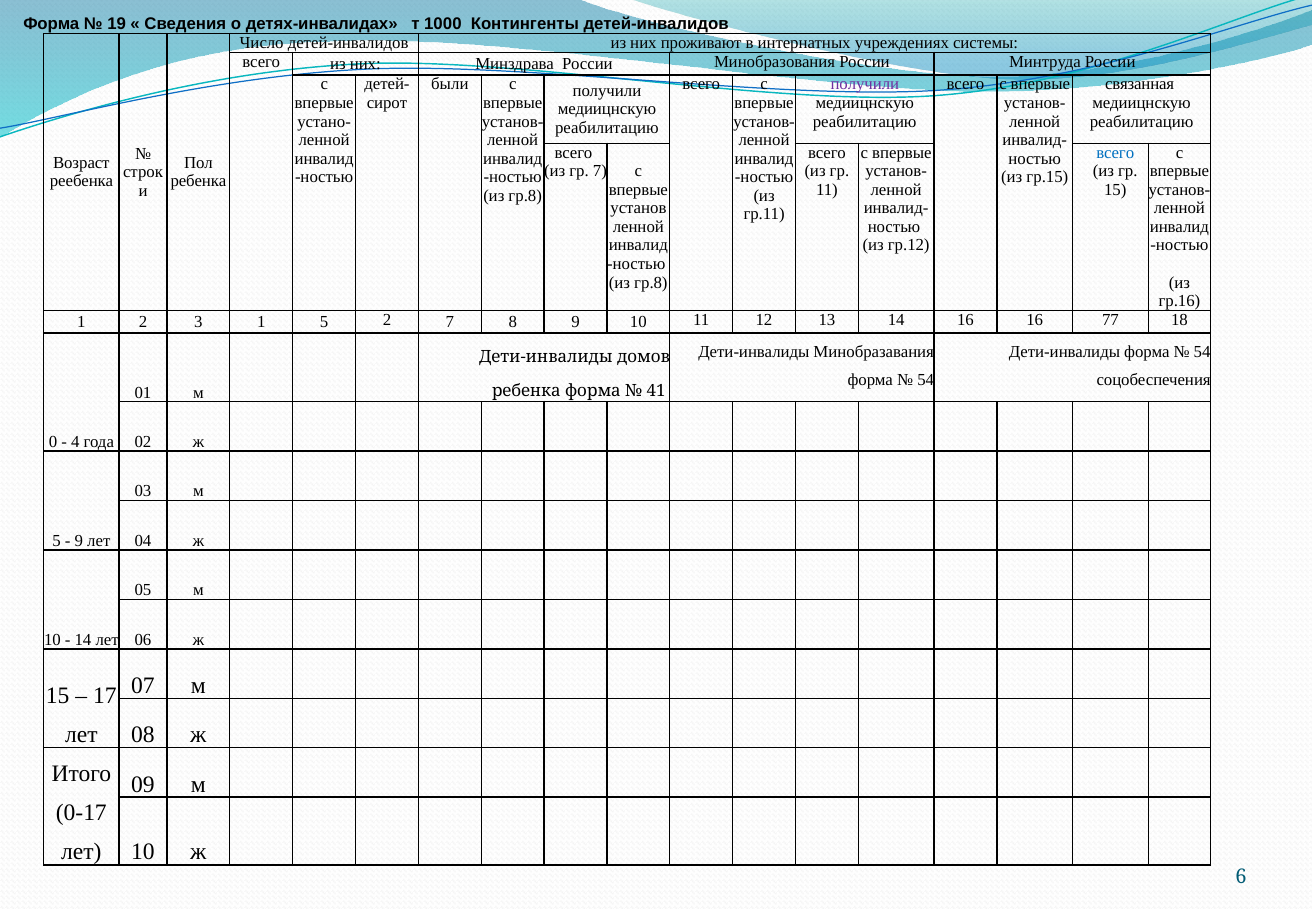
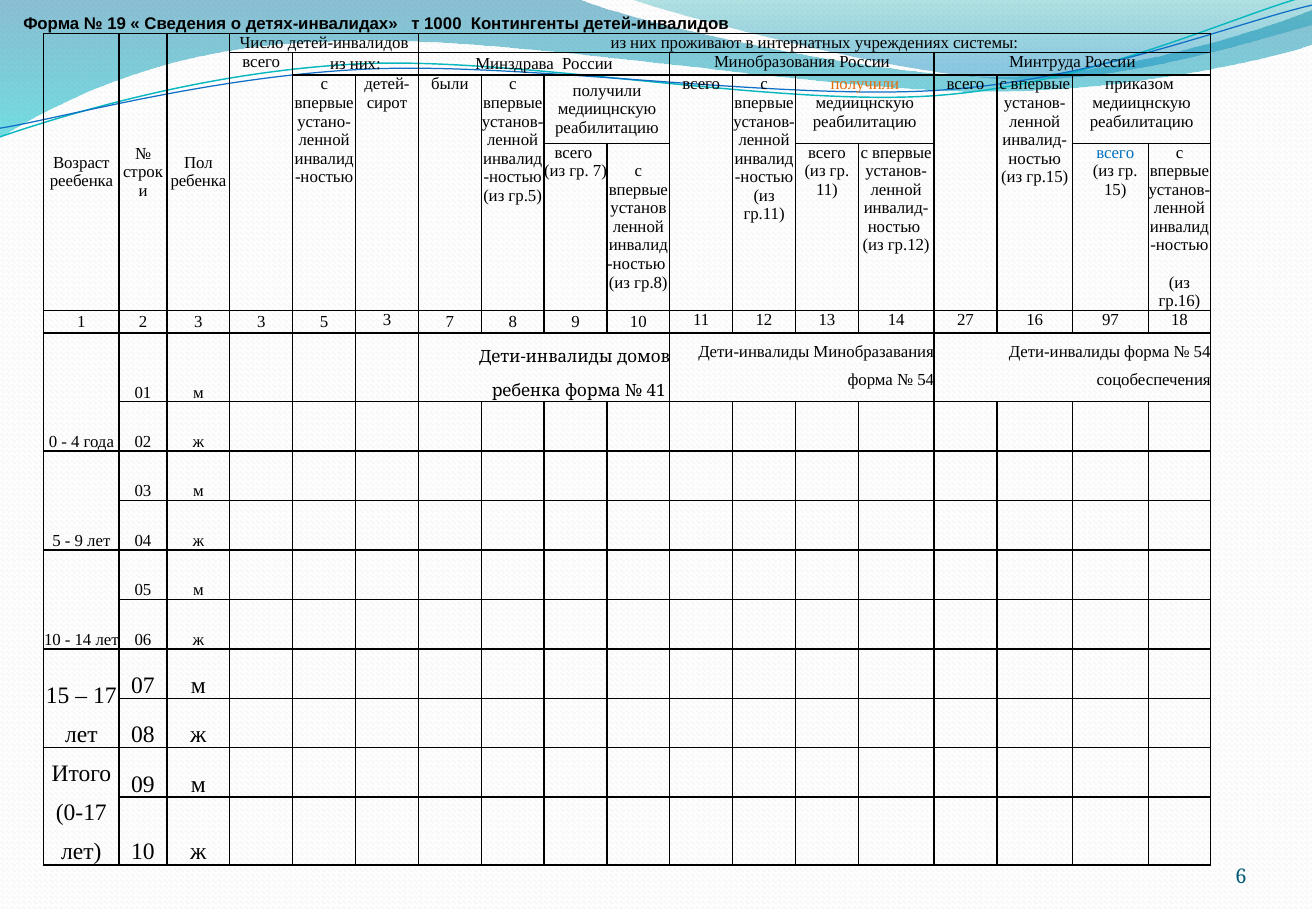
получили colour: purple -> orange (865, 84)
связанная: связанная -> приказом (1139, 84)
гр.8: гр.8 -> гр.5 (525, 196)
3 1: 1 -> 3 (261, 322)
5 2: 2 -> 3 (387, 319)
14 16: 16 -> 27 (965, 319)
77: 77 -> 97 (1110, 319)
